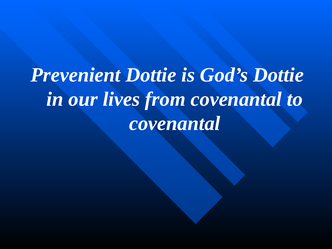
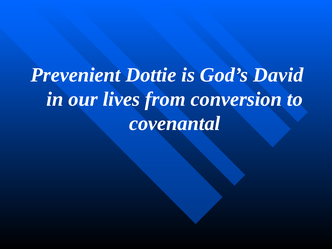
God’s Dottie: Dottie -> David (278, 75)
from covenantal: covenantal -> conversion (236, 99)
